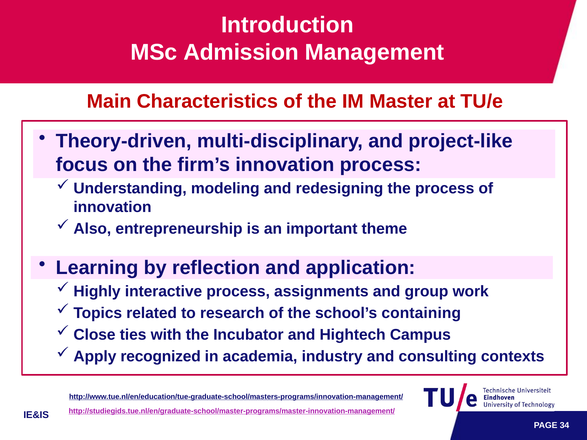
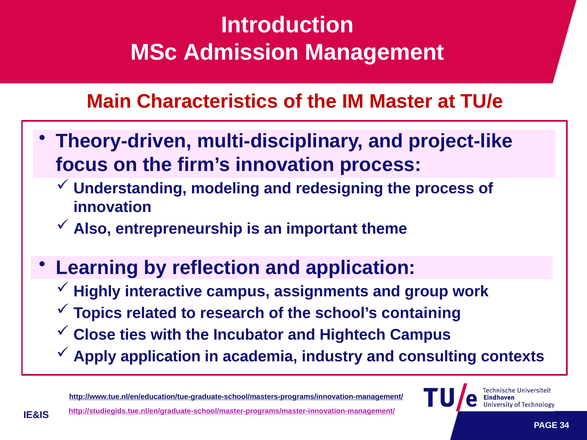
interactive process: process -> campus (238, 292)
Apply recognized: recognized -> application (161, 357)
